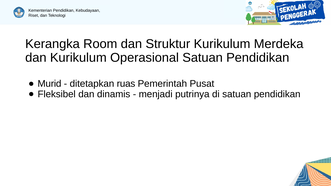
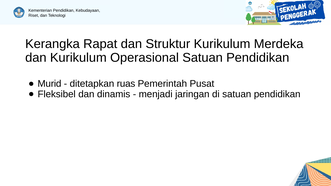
Room: Room -> Rapat (100, 44)
putrinya: putrinya -> jaringan (192, 94)
